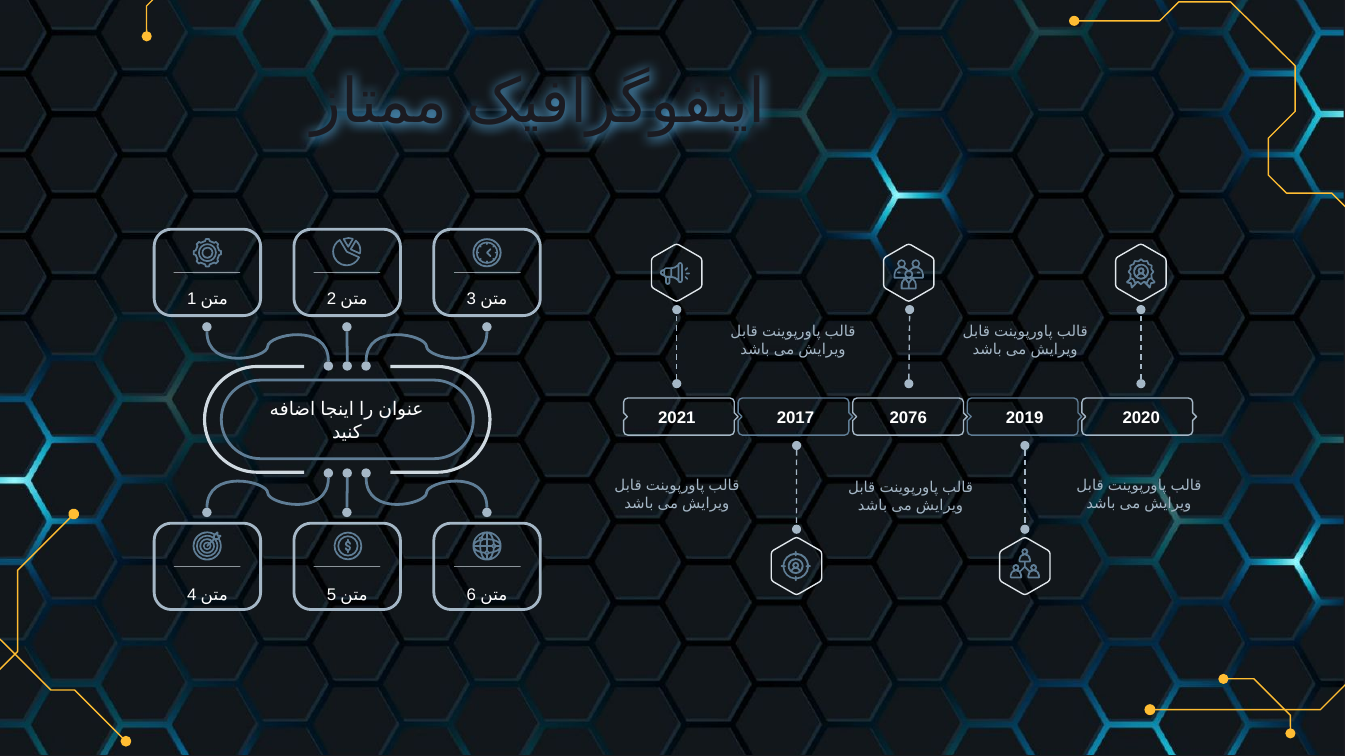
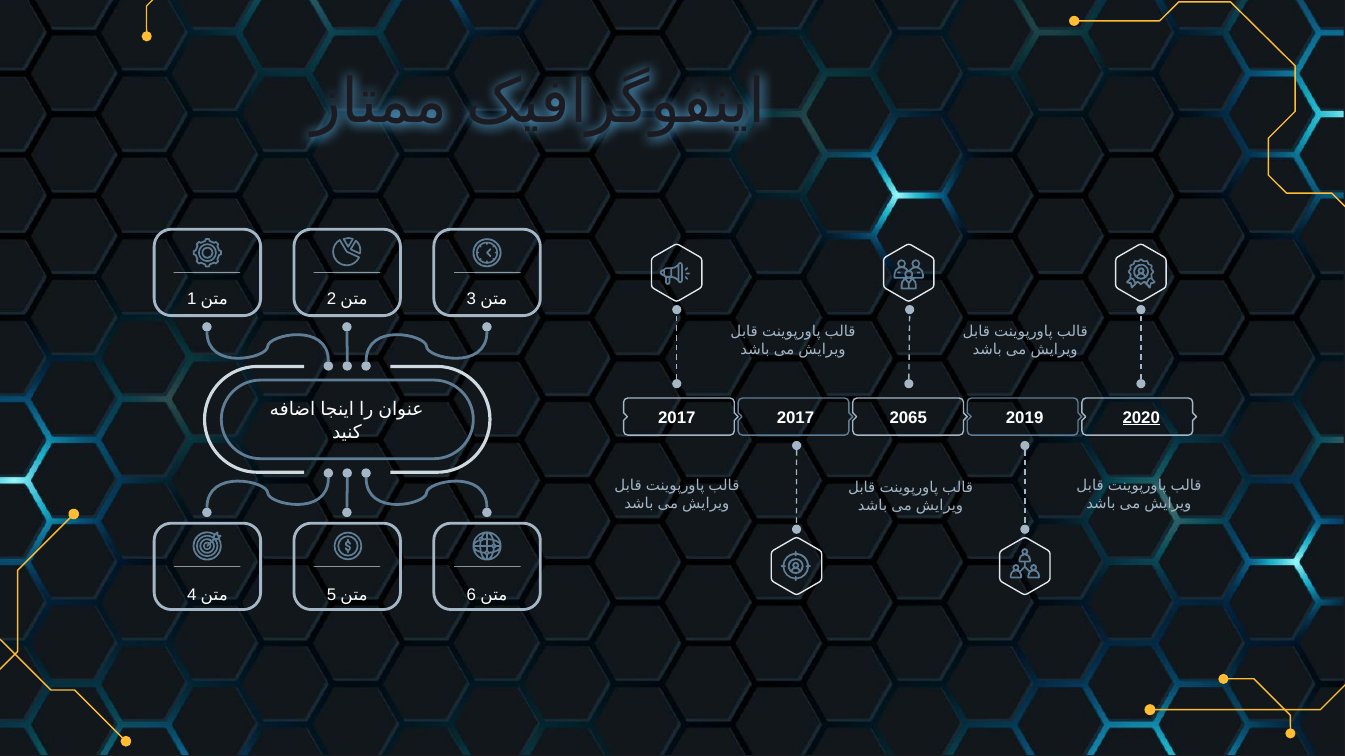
2021: 2021 -> 2017 (677, 418)
2076: 2076 -> 2065 (908, 418)
2020 underline: none -> present (1141, 418)
